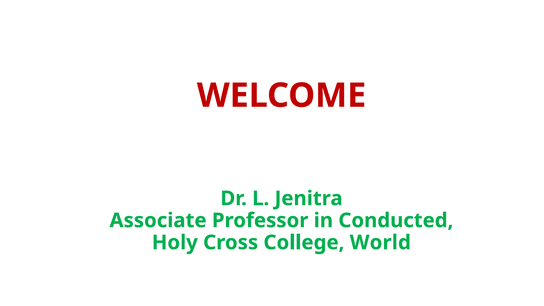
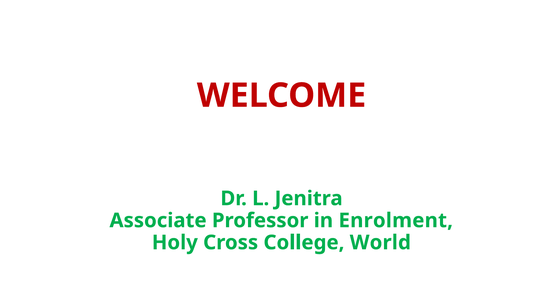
Conducted: Conducted -> Enrolment (396, 221)
